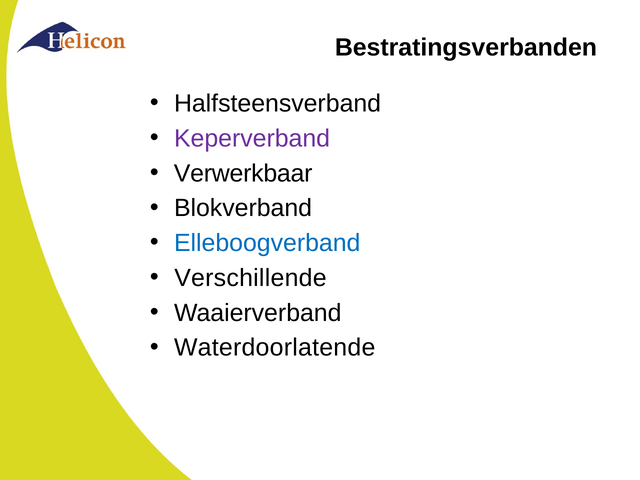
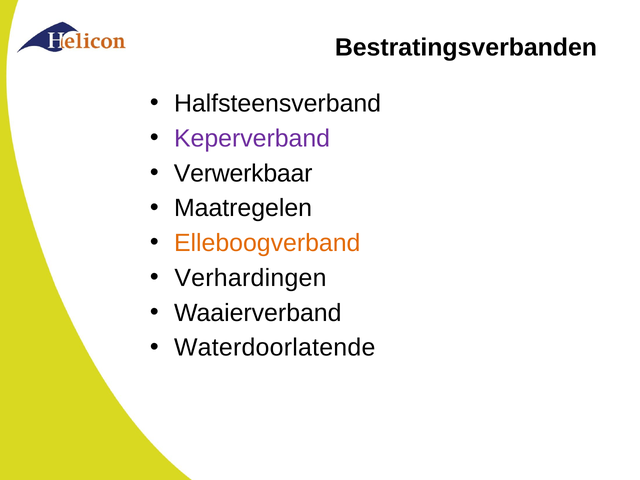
Blokverband: Blokverband -> Maatregelen (243, 208)
Elleboogverband colour: blue -> orange (267, 243)
Verschillende: Verschillende -> Verhardingen (250, 278)
